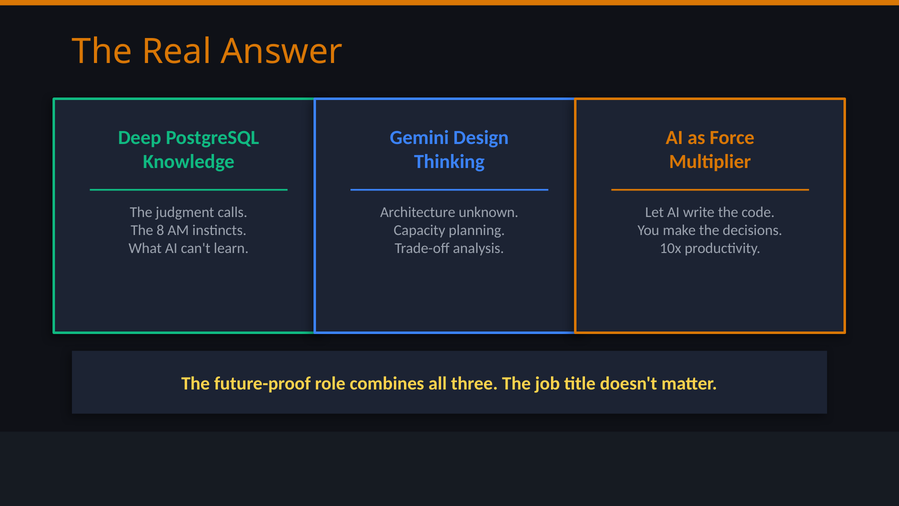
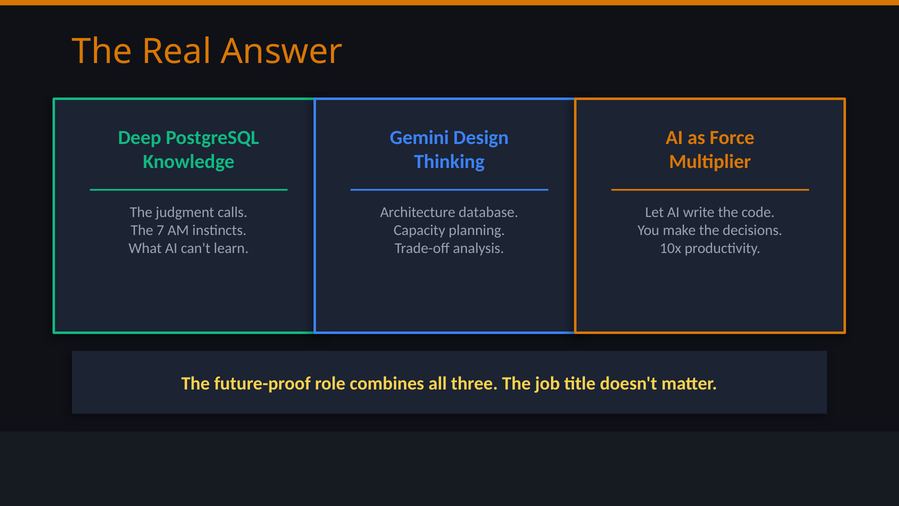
unknown: unknown -> database (489, 212)
8: 8 -> 7 (160, 230)
